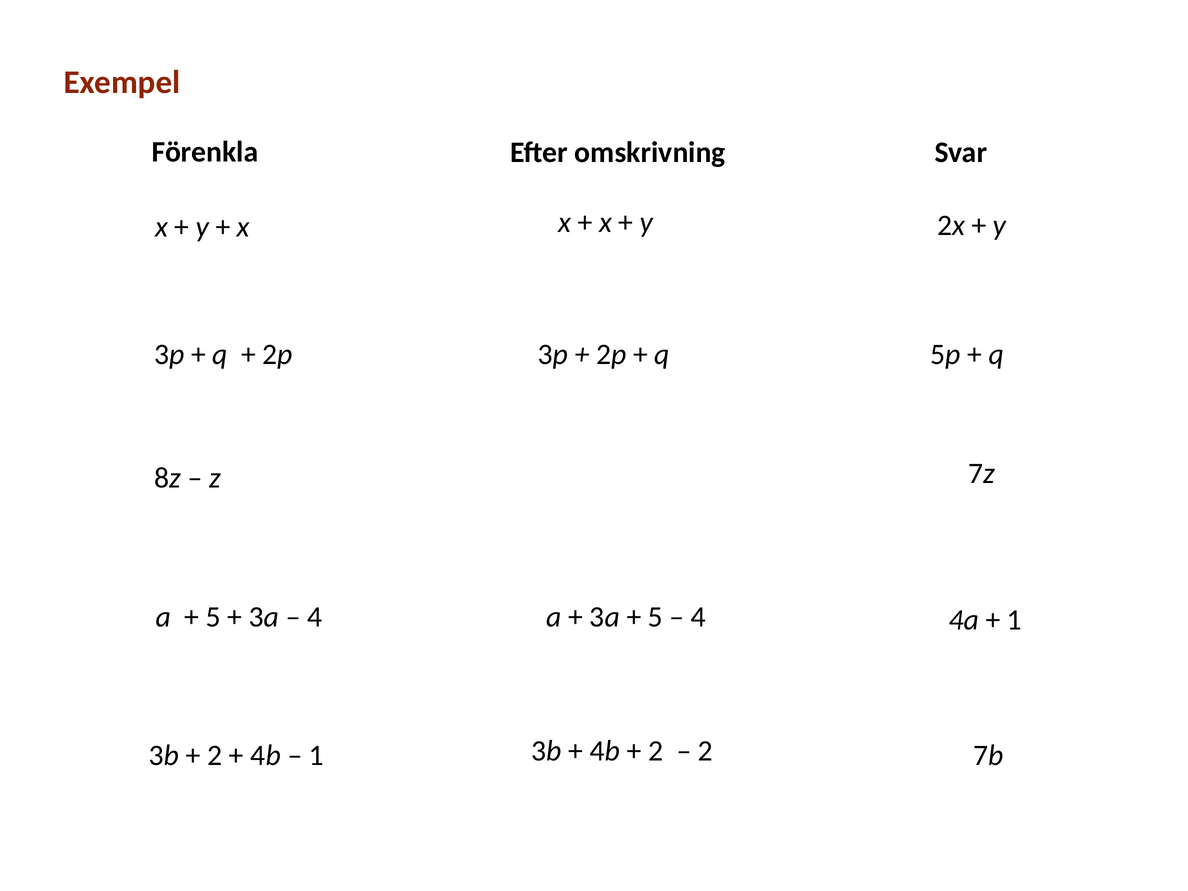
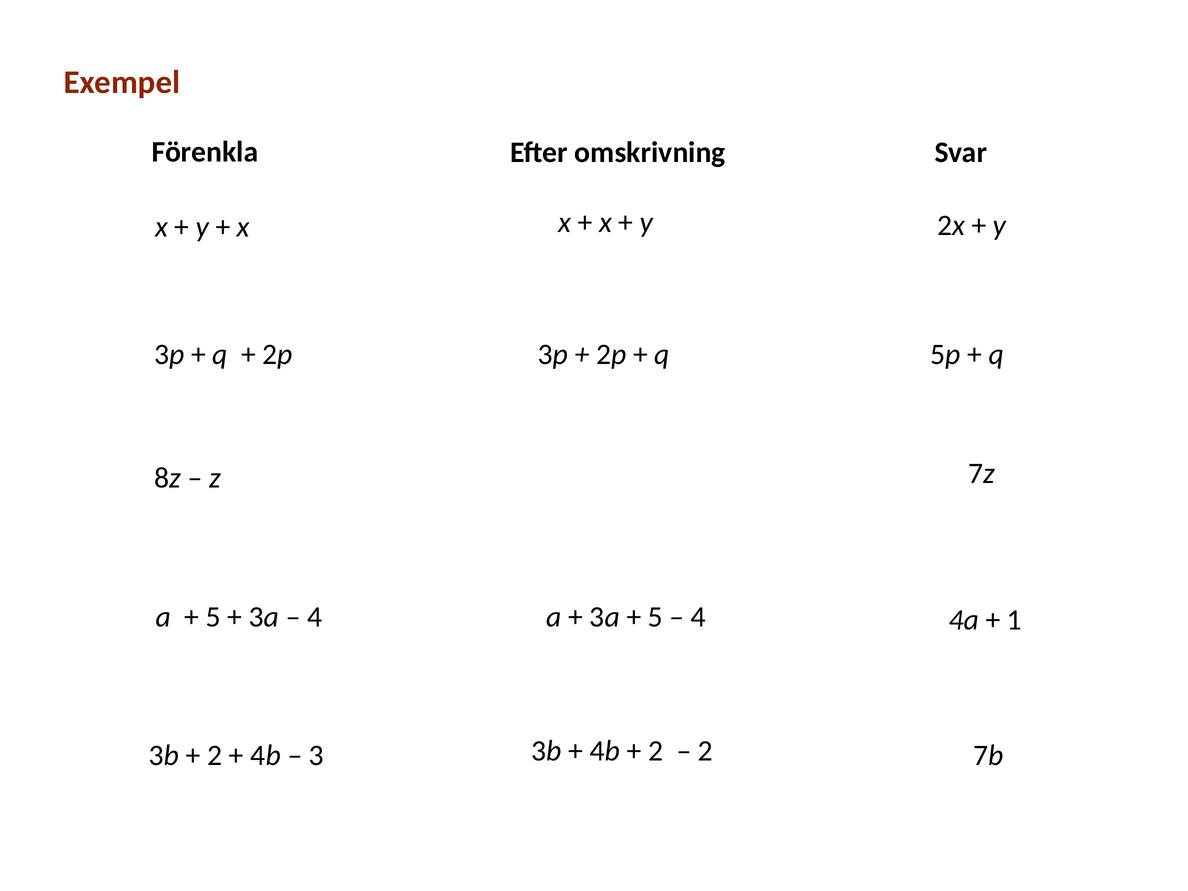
1: 1 -> 3 (316, 755)
